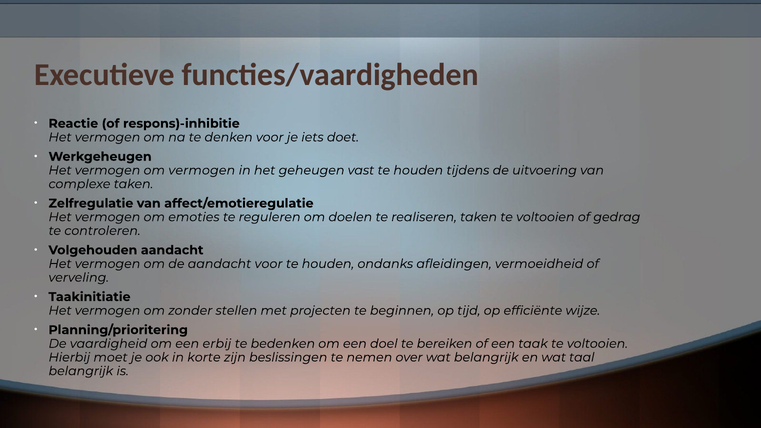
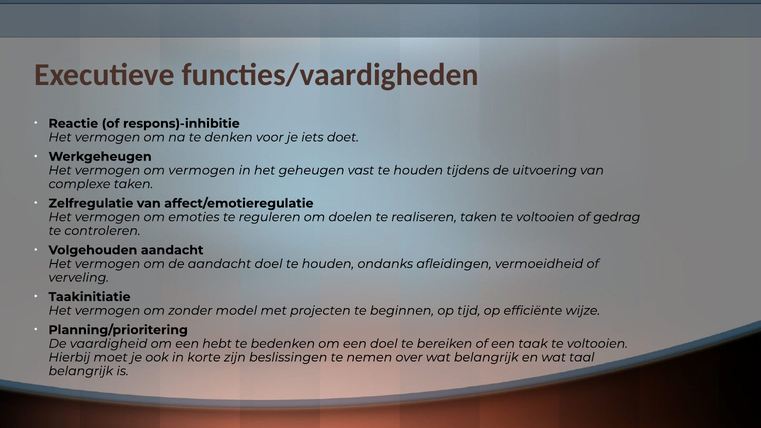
aandacht voor: voor -> doel (269, 264)
stellen: stellen -> model (236, 311)
erbij: erbij -> hebt (217, 344)
